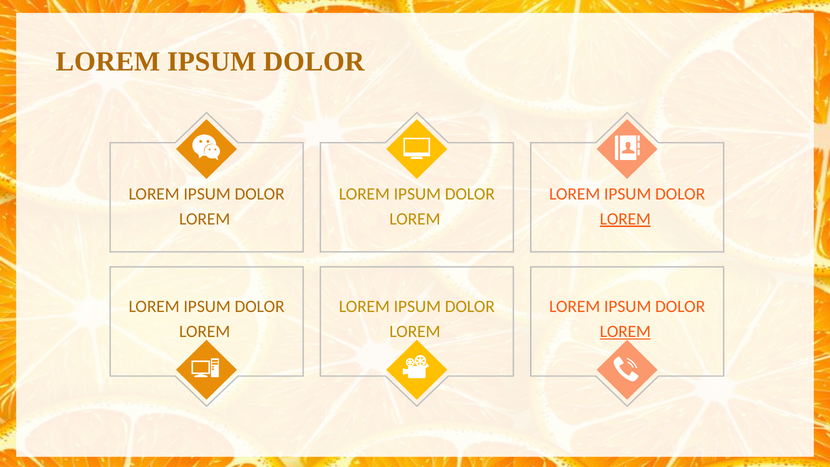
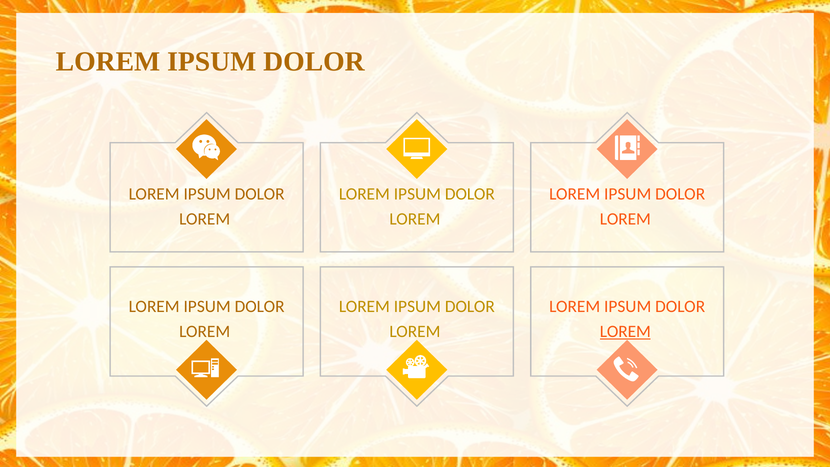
LOREM underline: present -> none (625, 219)
